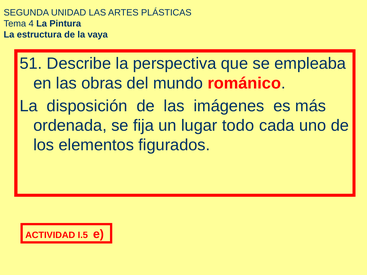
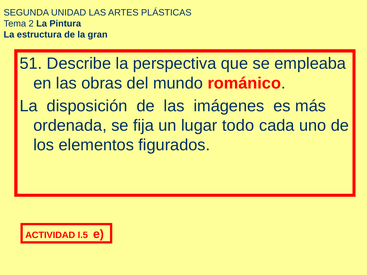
4: 4 -> 2 (31, 24)
vaya: vaya -> gran (98, 35)
